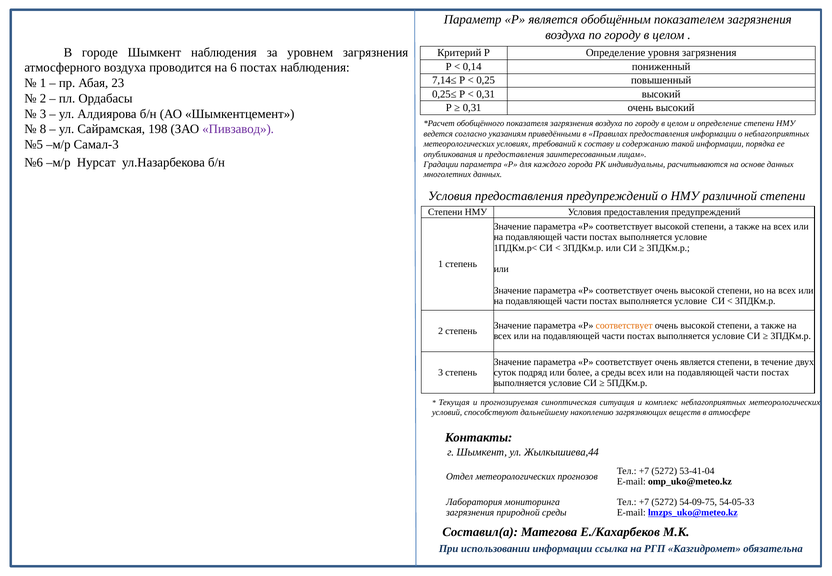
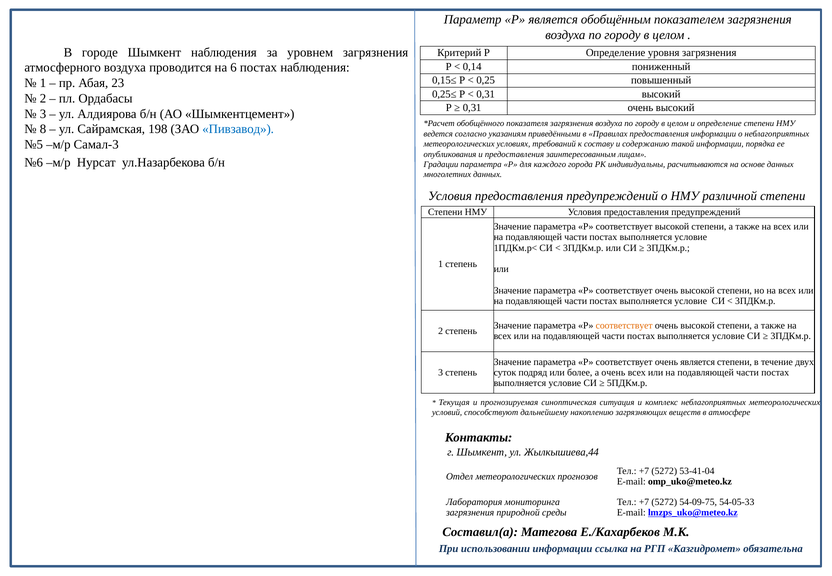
7,14≤: 7,14≤ -> 0,15≤ (444, 80)
Пивзавод colour: purple -> blue (238, 129)
а среды: среды -> очень (613, 373)
